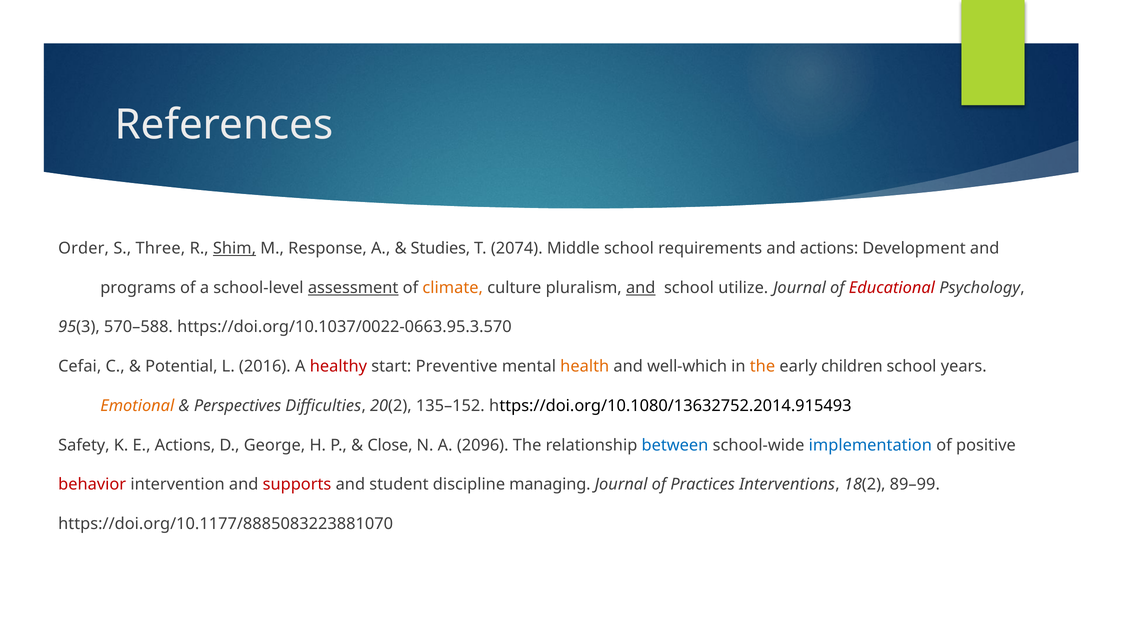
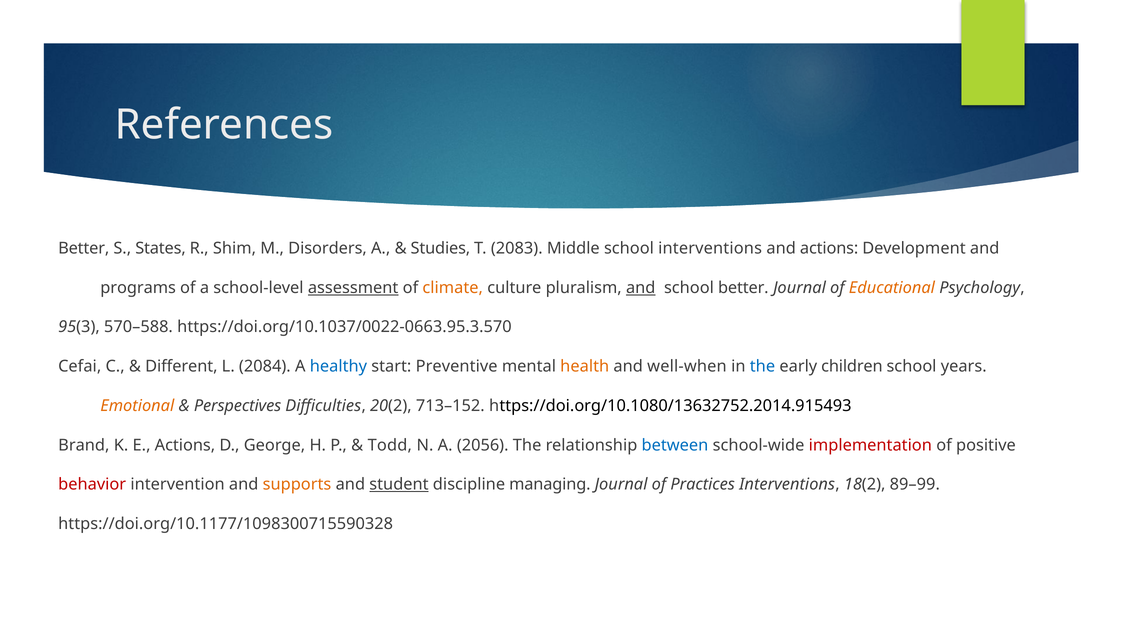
Order: Order -> Better (84, 249)
Three: Three -> States (161, 249)
Shim underline: present -> none (234, 249)
Response: Response -> Disorders (328, 249)
2074: 2074 -> 2083 (517, 249)
school requirements: requirements -> interventions (710, 249)
school utilize: utilize -> better (743, 288)
Educational colour: red -> orange (892, 288)
Potential: Potential -> Different (181, 367)
2016: 2016 -> 2084 (265, 367)
healthy colour: red -> blue (338, 367)
well-which: well-which -> well-when (687, 367)
the colour: orange -> blue (762, 367)
135–152: 135–152 -> 713–152 (450, 406)
Safety: Safety -> Brand (84, 446)
Close: Close -> Todd (390, 446)
2096: 2096 -> 2056 (483, 446)
implementation colour: blue -> red (870, 446)
supports colour: red -> orange (297, 485)
student underline: none -> present (399, 485)
https://doi.org/10.1177/8885083223881070: https://doi.org/10.1177/8885083223881070 -> https://doi.org/10.1177/1098300715590328 (226, 524)
